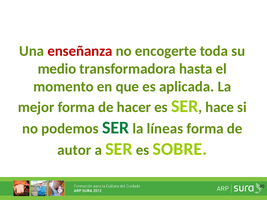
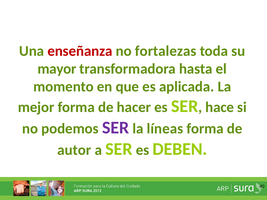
encogerte: encogerte -> fortalezas (166, 51)
medio: medio -> mayor (57, 69)
SER colour: green -> purple (116, 128)
SOBRE: SOBRE -> DEBEN (180, 149)
